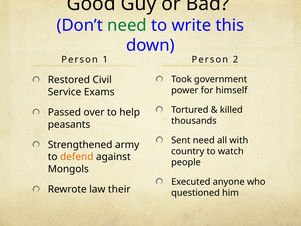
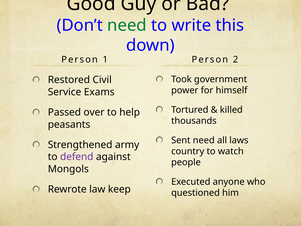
with: with -> laws (239, 140)
defend colour: orange -> purple (77, 157)
their: their -> keep (119, 189)
